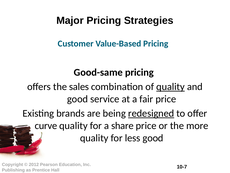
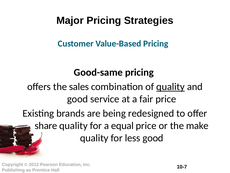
redesigned underline: present -> none (151, 113)
curve: curve -> share (46, 125)
share: share -> equal (122, 125)
more: more -> make (197, 125)
